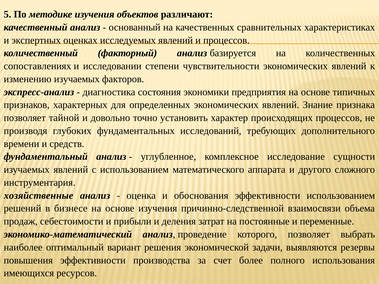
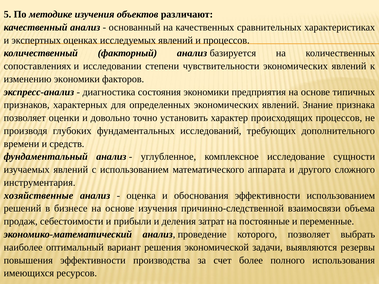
изменению изучаемых: изучаемых -> экономики (77, 79)
тайной: тайной -> оценки (64, 118)
